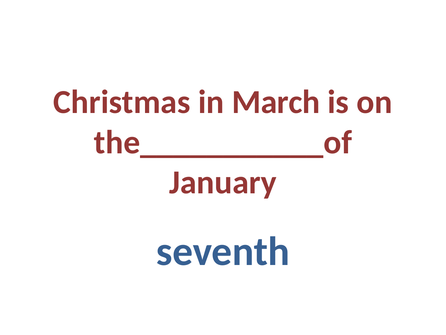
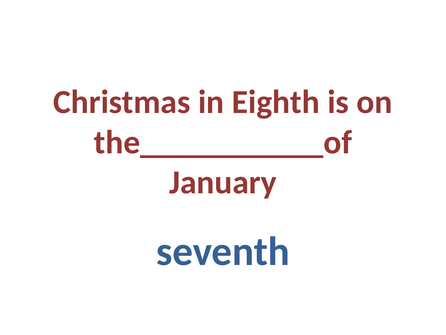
March: March -> Eighth (276, 102)
